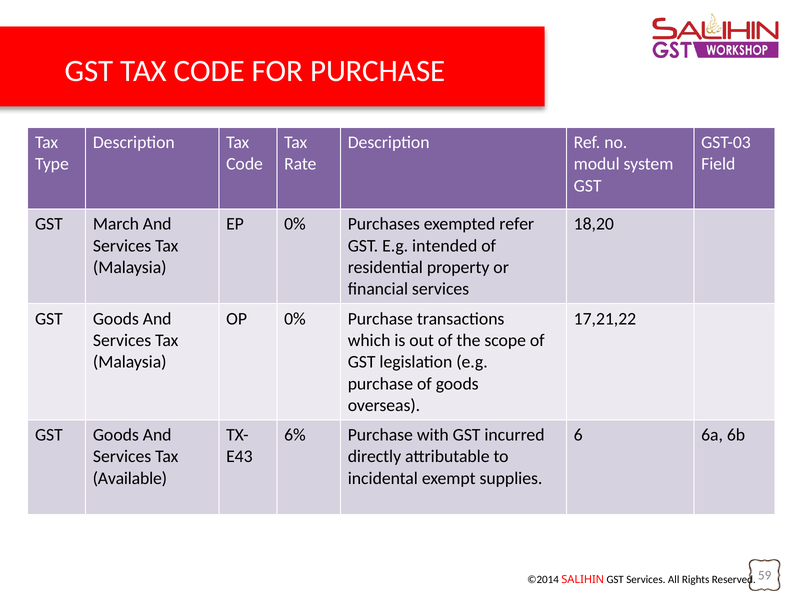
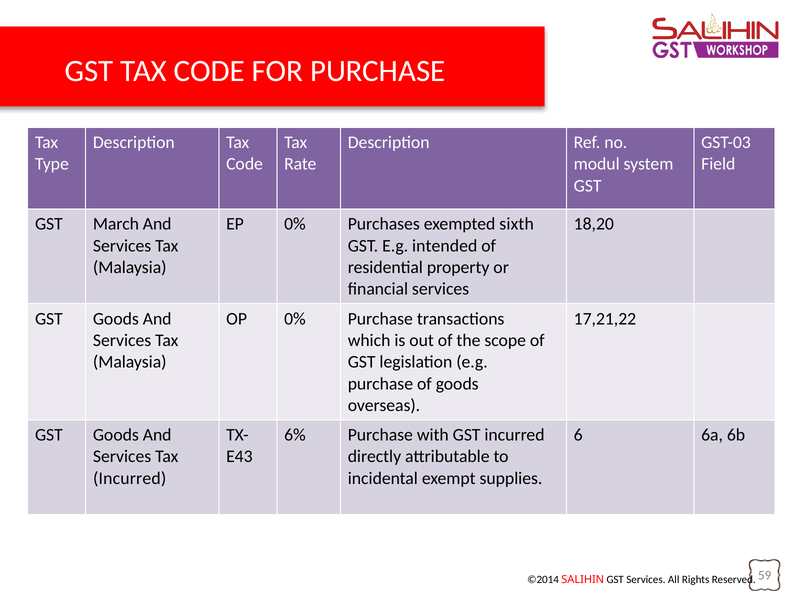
refer: refer -> sixth (517, 224)
Available: Available -> Incurred (130, 478)
